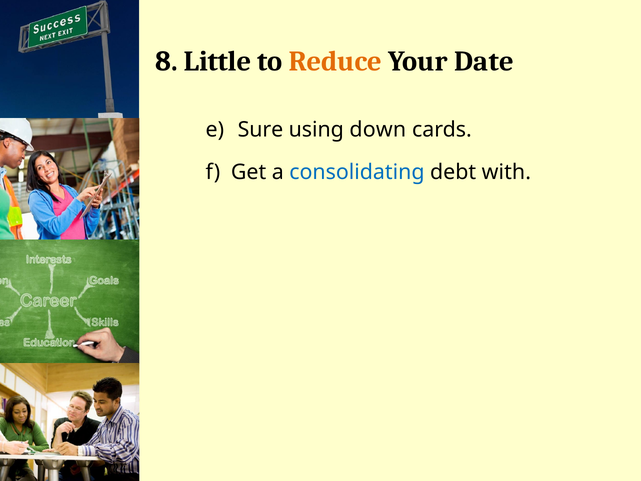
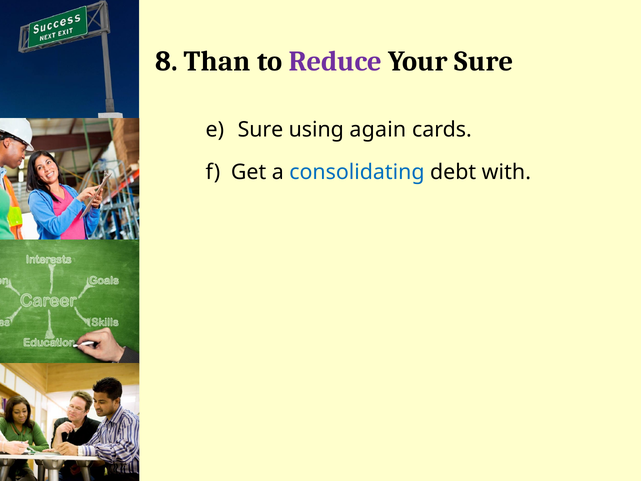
Little: Little -> Than (217, 61)
Reduce colour: orange -> purple (335, 61)
Your Date: Date -> Sure (484, 61)
down: down -> again (378, 129)
